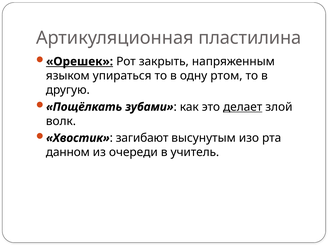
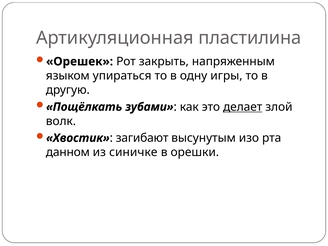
Орешек underline: present -> none (80, 62)
ртом: ртом -> игры (226, 76)
очереди: очереди -> синичке (133, 152)
учитель: учитель -> орешки (195, 152)
